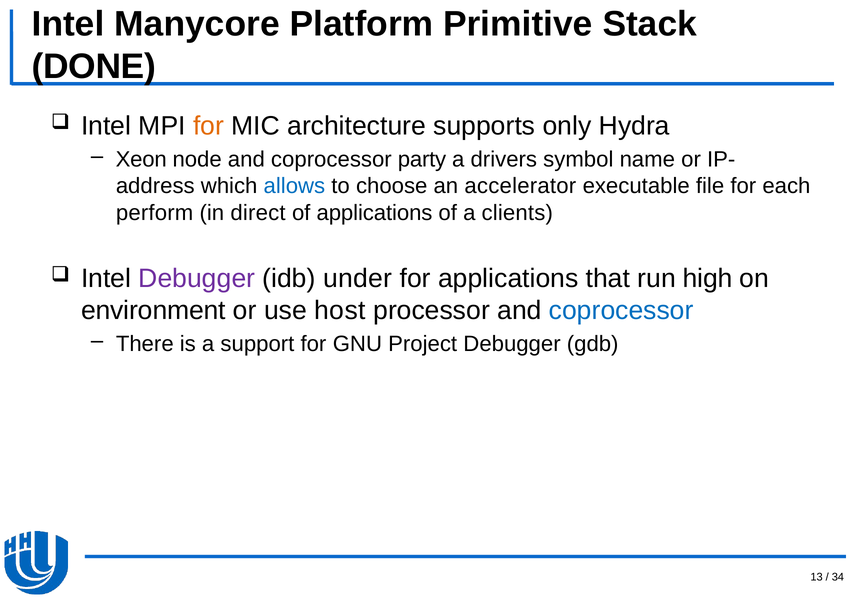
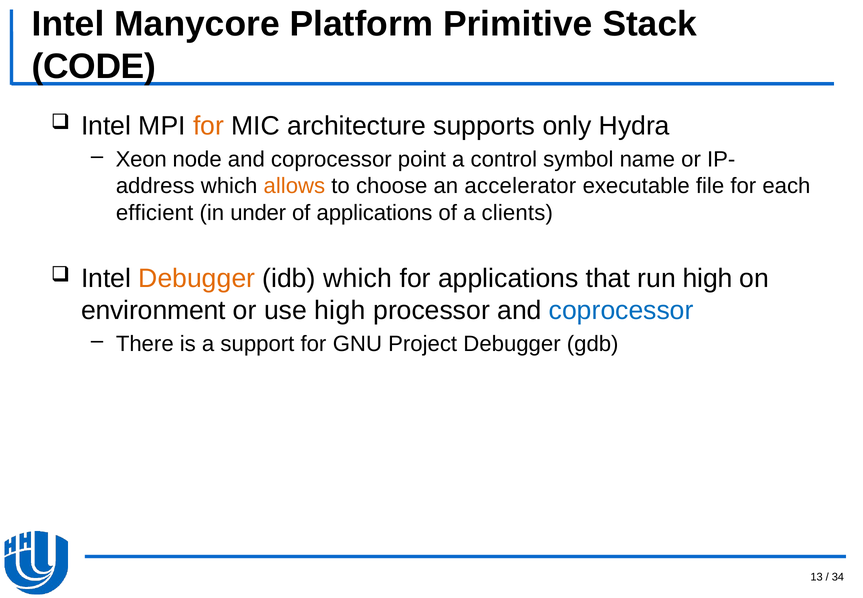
DONE: DONE -> CODE (94, 66)
party: party -> point (422, 159)
drivers: drivers -> control (504, 159)
allows colour: blue -> orange (294, 186)
perform: perform -> efficient (155, 213)
direct: direct -> under (258, 213)
Debugger colour: purple -> orange (197, 278)
idb under: under -> which (358, 278)
use host: host -> high (340, 310)
